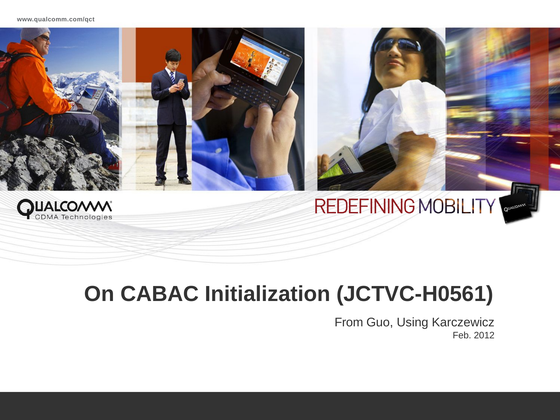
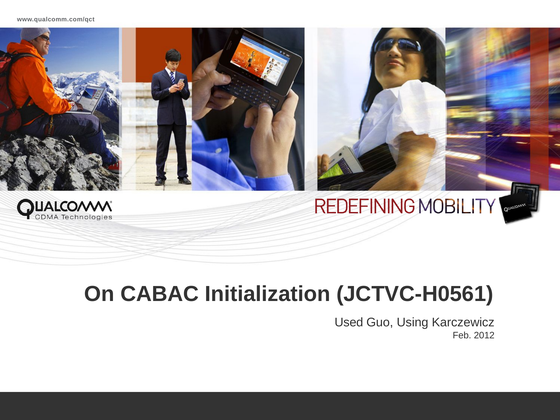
From: From -> Used (349, 323)
